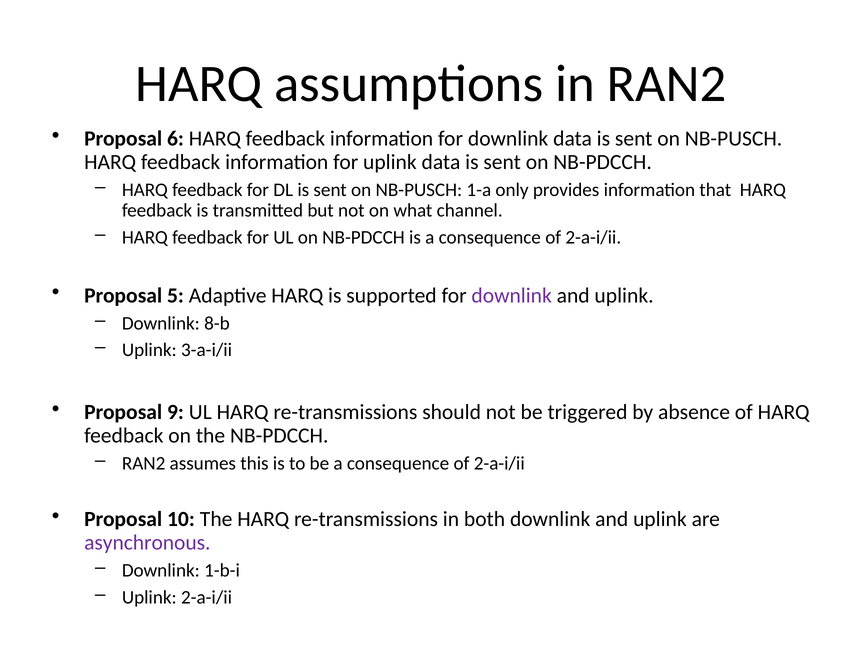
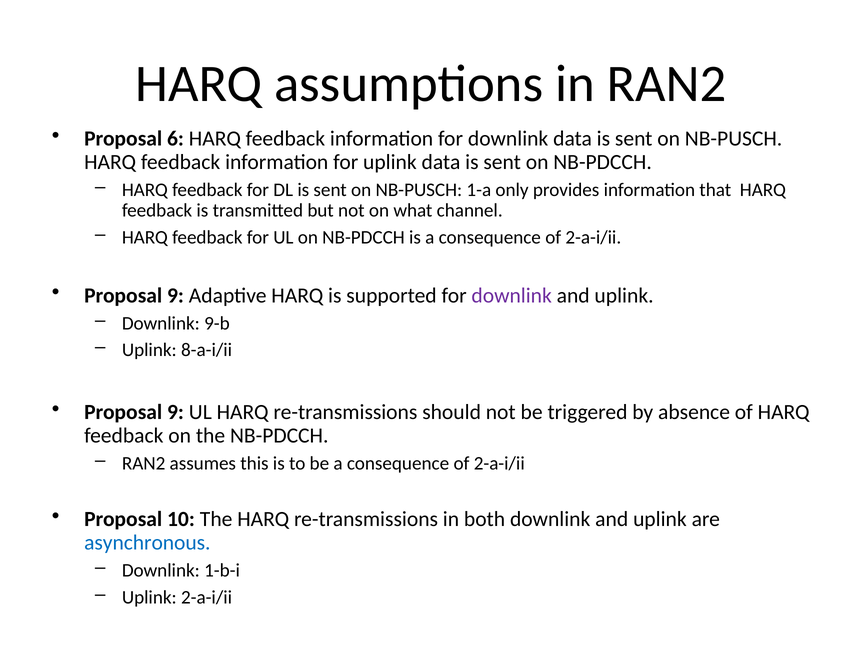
5: 5 -> 9 (175, 295)
8-b: 8-b -> 9-b (217, 323)
3-a-i/ii: 3-a-i/ii -> 8-a-i/ii (207, 350)
asynchronous colour: purple -> blue (147, 542)
